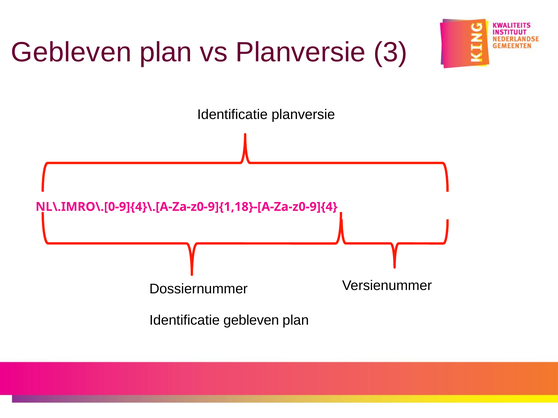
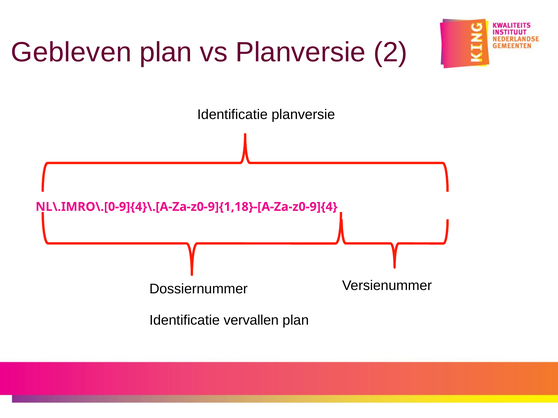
3: 3 -> 2 (390, 52)
Identificatie gebleven: gebleven -> vervallen (251, 320)
